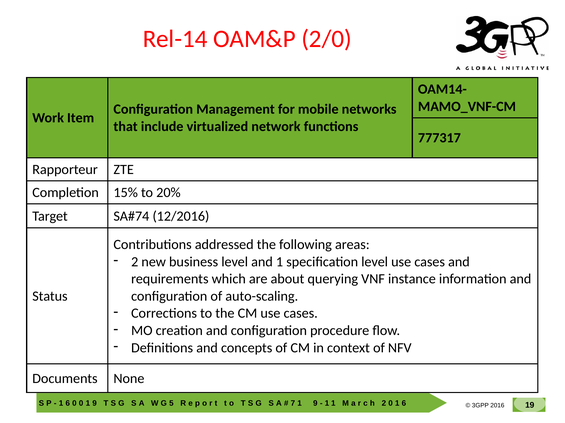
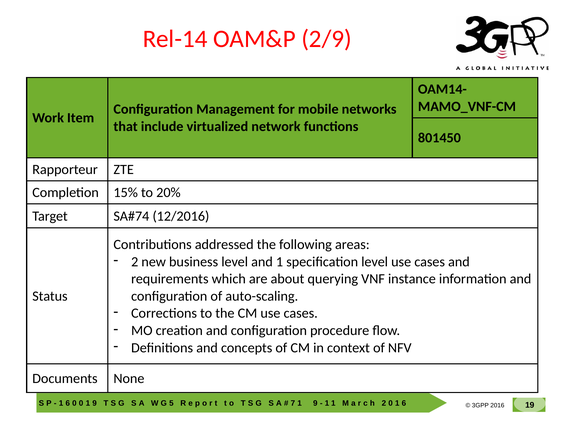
2/0: 2/0 -> 2/9 (327, 39)
777317: 777317 -> 801450 (439, 138)
